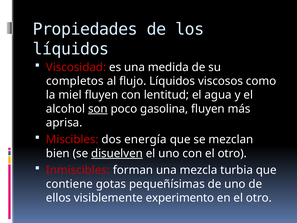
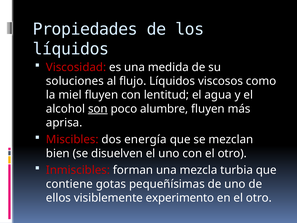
completos: completos -> soluciones (75, 81)
gasolina: gasolina -> alumbre (164, 109)
disuelven underline: present -> none (117, 153)
